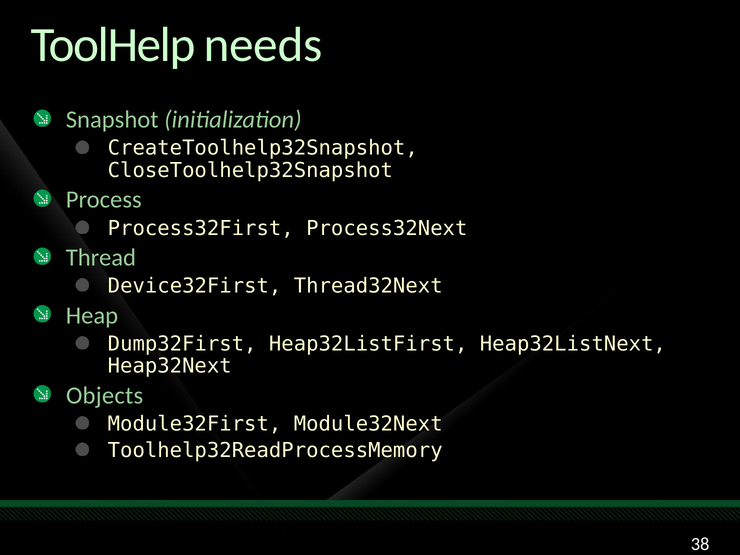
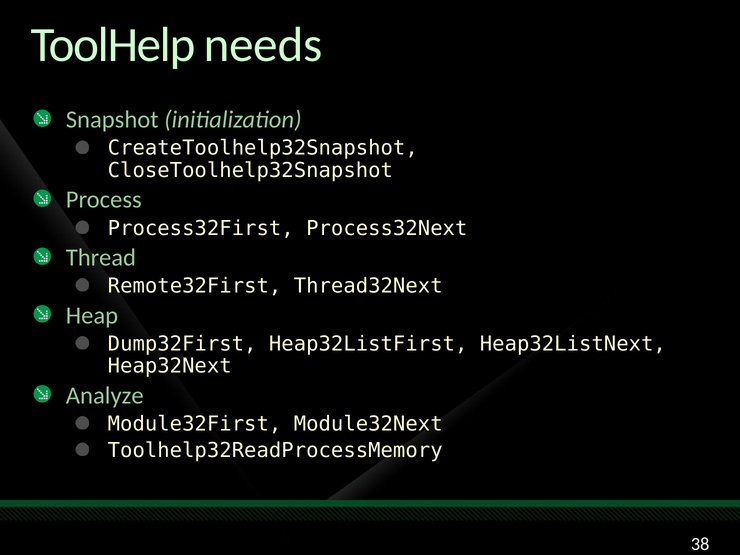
Device32First: Device32First -> Remote32First (195, 286)
Objects: Objects -> Analyze (105, 395)
